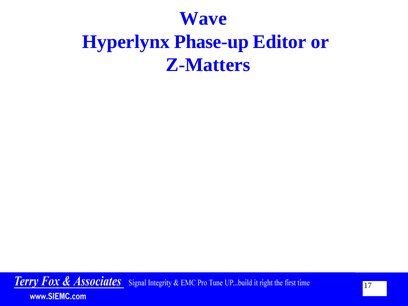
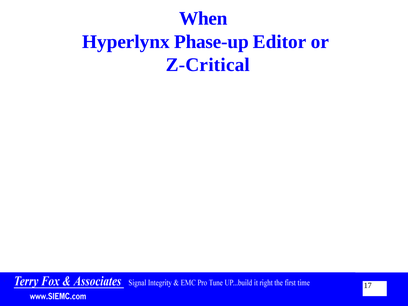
Wave: Wave -> When (203, 19)
Z-Matters: Z-Matters -> Z-Critical (208, 65)
